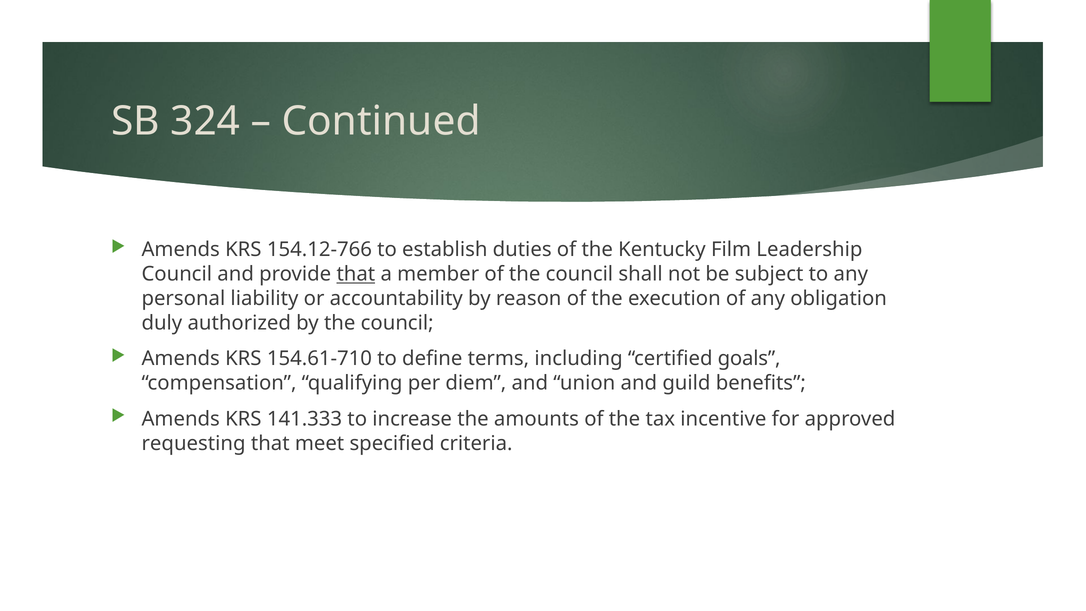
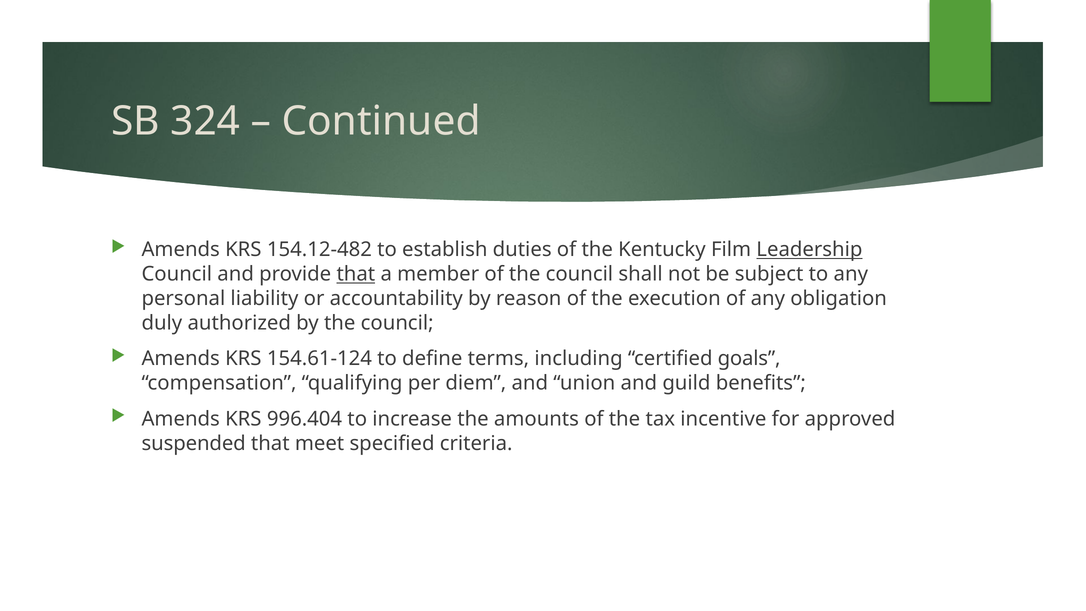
154.12-766: 154.12-766 -> 154.12-482 (319, 250)
Leadership underline: none -> present (809, 250)
154.61-710: 154.61-710 -> 154.61-124 (319, 359)
141.333: 141.333 -> 996.404 (305, 419)
requesting: requesting -> suspended (194, 443)
